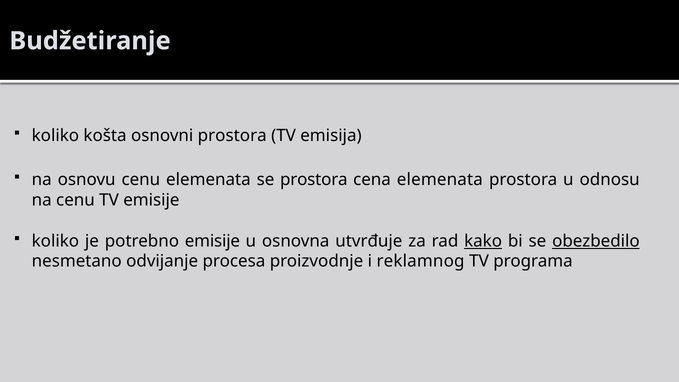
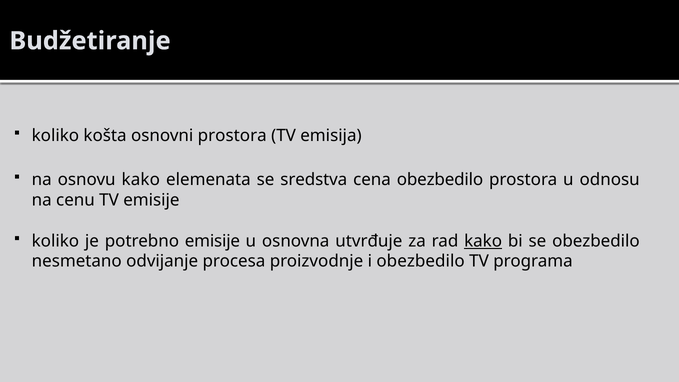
osnovu cenu: cenu -> kako (141, 180)
se prostora: prostora -> sredstva (314, 180)
cena elemenata: elemenata -> obezbedilo (440, 180)
obezbedilo underline: present -> none (596, 241)
i reklamnog: reklamnog -> obezbedilo (421, 261)
